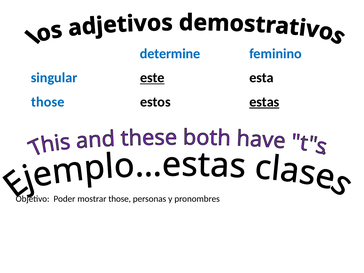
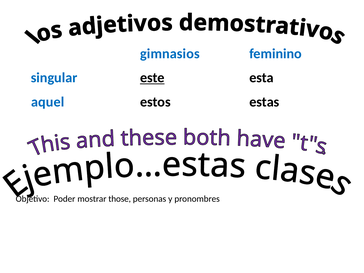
determine: determine -> gimnasios (170, 54)
those: those -> aquel (48, 102)
estas underline: present -> none (264, 102)
